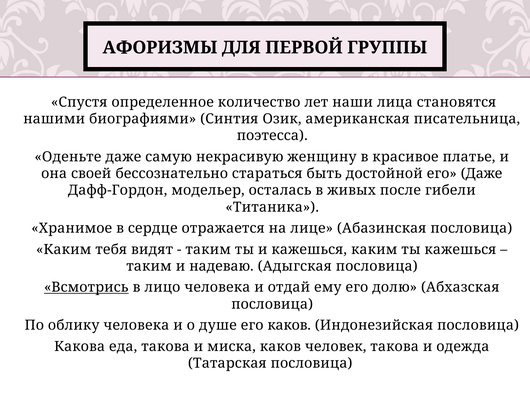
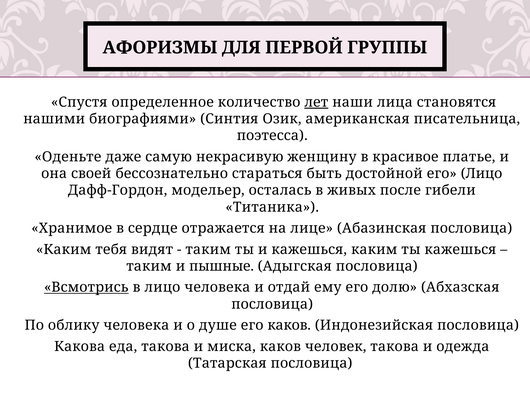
лет underline: none -> present (316, 102)
его Даже: Даже -> Лицо (482, 174)
надеваю: надеваю -> пышные (222, 267)
